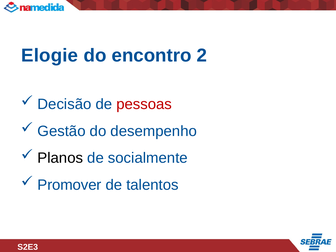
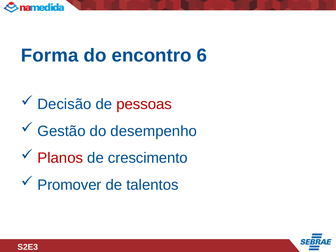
Elogie: Elogie -> Forma (50, 55)
2: 2 -> 6 (202, 55)
Planos colour: black -> red (60, 158)
socialmente: socialmente -> crescimento (148, 158)
